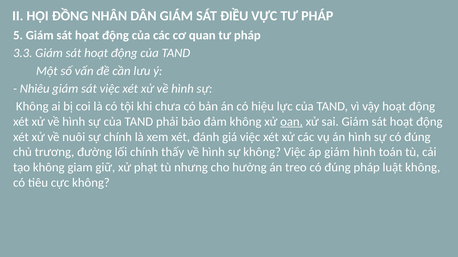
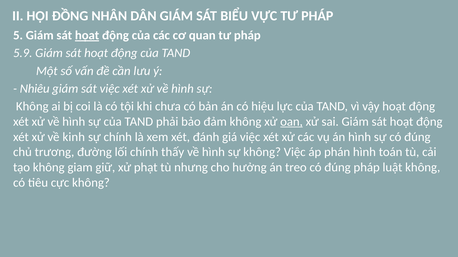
ĐIỀU: ĐIỀU -> BIỂU (234, 16)
họat underline: none -> present (87, 35)
3.3: 3.3 -> 5.9 (23, 53)
nuôi: nuôi -> kinh (74, 137)
áp giám: giám -> phán (337, 152)
